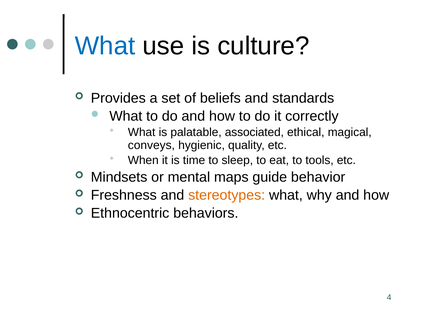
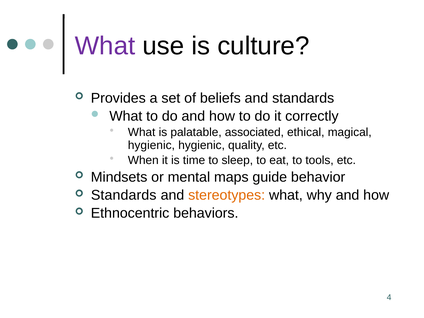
What colour: blue -> purple (105, 46)
conveys: conveys -> hygienic (151, 145)
Freshness: Freshness -> Standards (124, 195)
